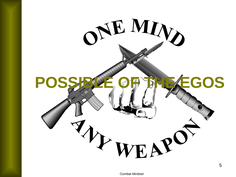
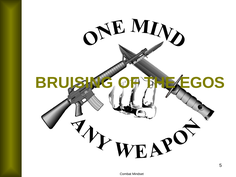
POSSIBLE: POSSIBLE -> BRUISING (74, 83)
